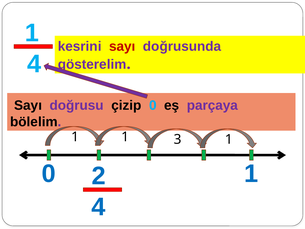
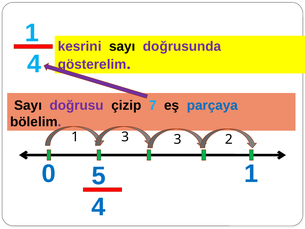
sayı colour: red -> black (122, 46)
çizip 0: 0 -> 7 (153, 105)
parçaya colour: purple -> blue (212, 105)
1: 1 -> 3 (125, 137)
3 1: 1 -> 2 (229, 139)
2: 2 -> 5 (99, 176)
